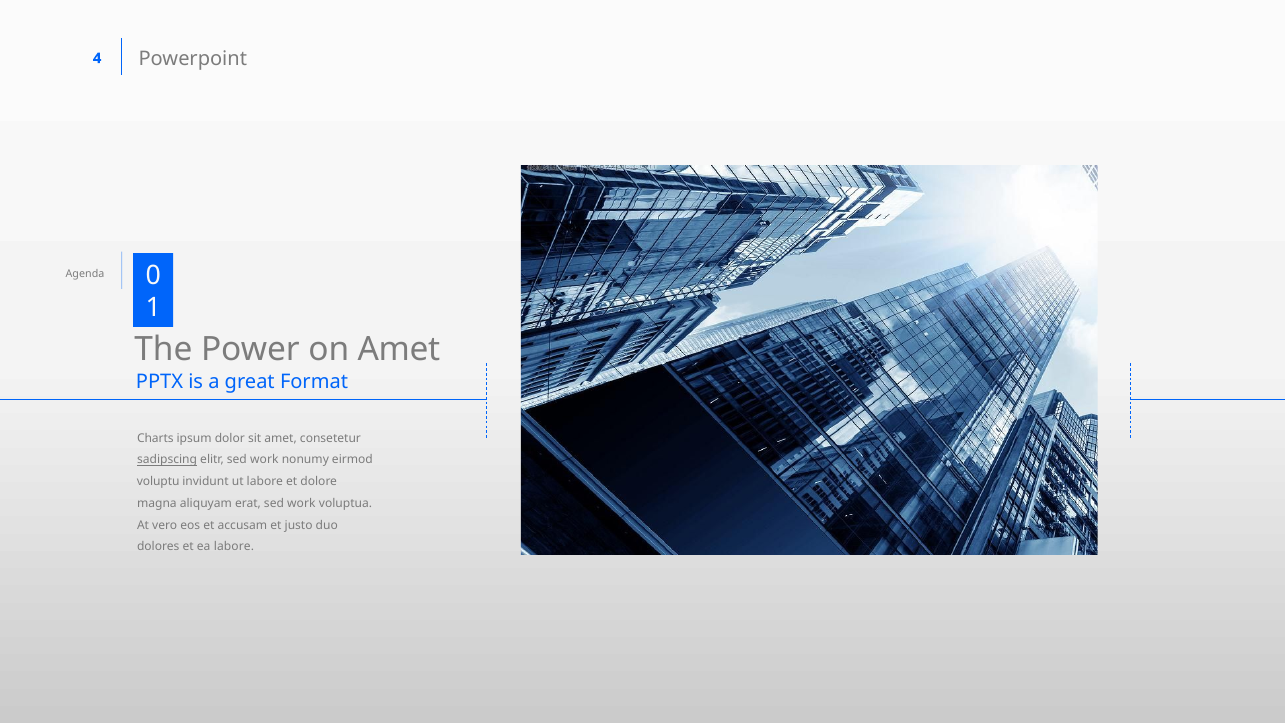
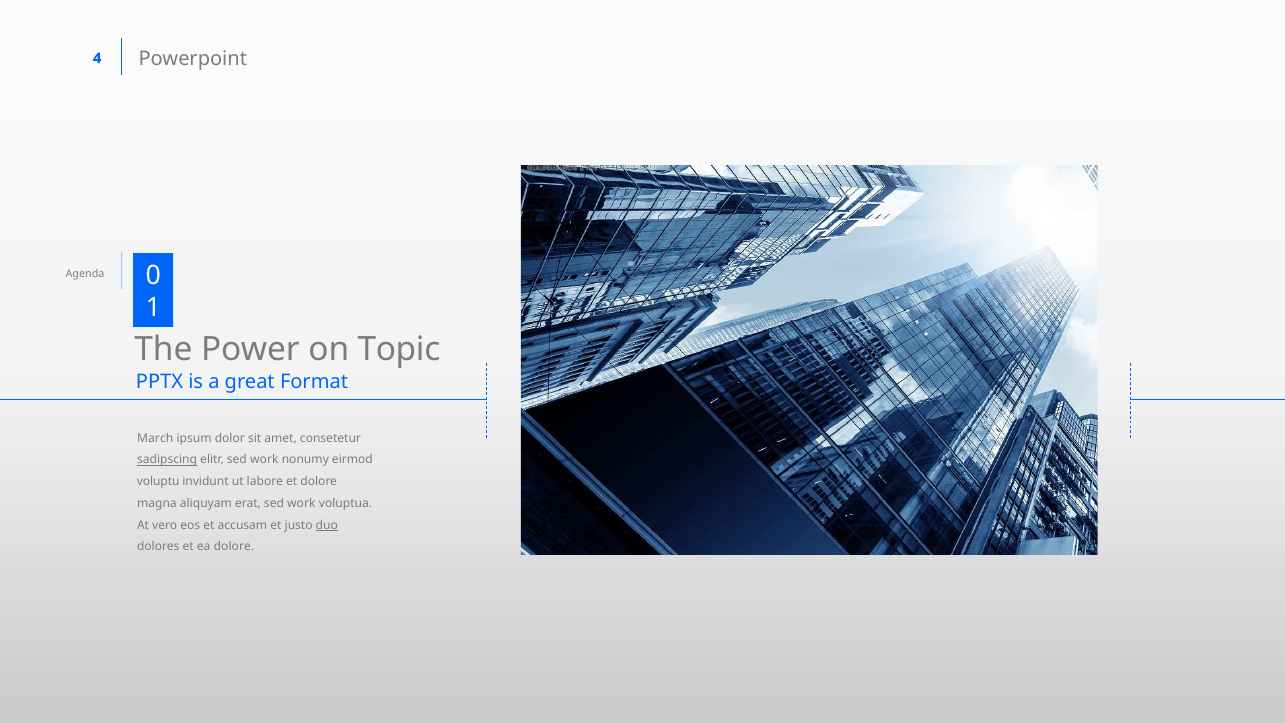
on Amet: Amet -> Topic (399, 349)
Charts: Charts -> March (155, 438)
duo underline: none -> present (327, 525)
ea labore: labore -> dolore (234, 547)
